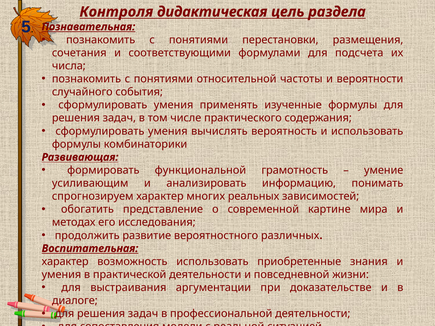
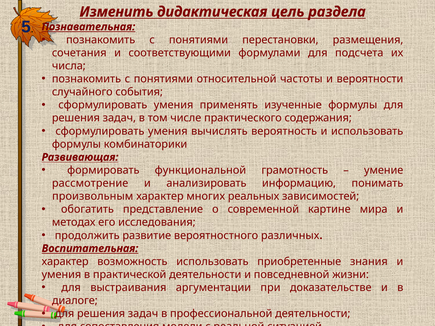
Контроля: Контроля -> Изменить (116, 12)
усиливающим: усиливающим -> рассмотрение (90, 183)
спрогнозируем: спрогнозируем -> произвольным (93, 196)
